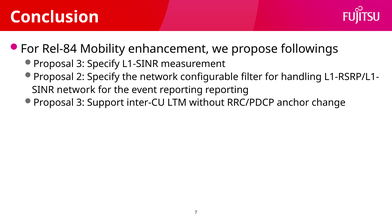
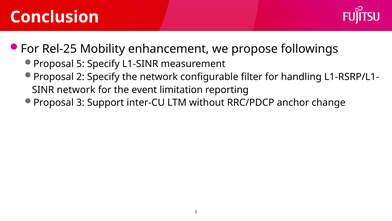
Rel-84: Rel-84 -> Rel-25 (59, 49)
3: 3 -> 5 (80, 64)
event reporting: reporting -> limitation (181, 90)
